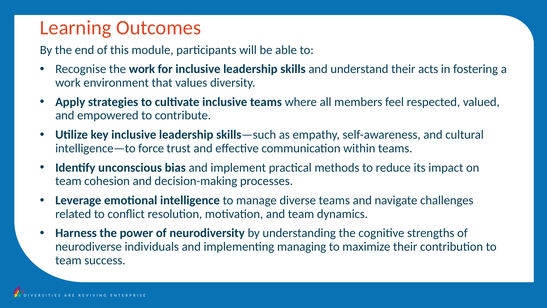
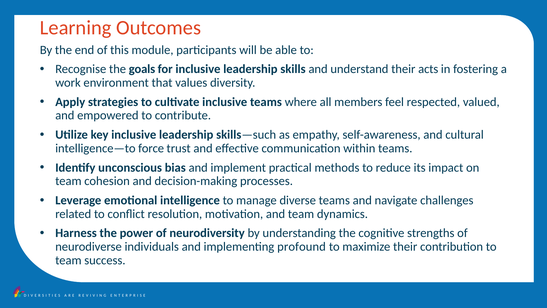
the work: work -> goals (142, 69)
managing: managing -> profound (302, 246)
